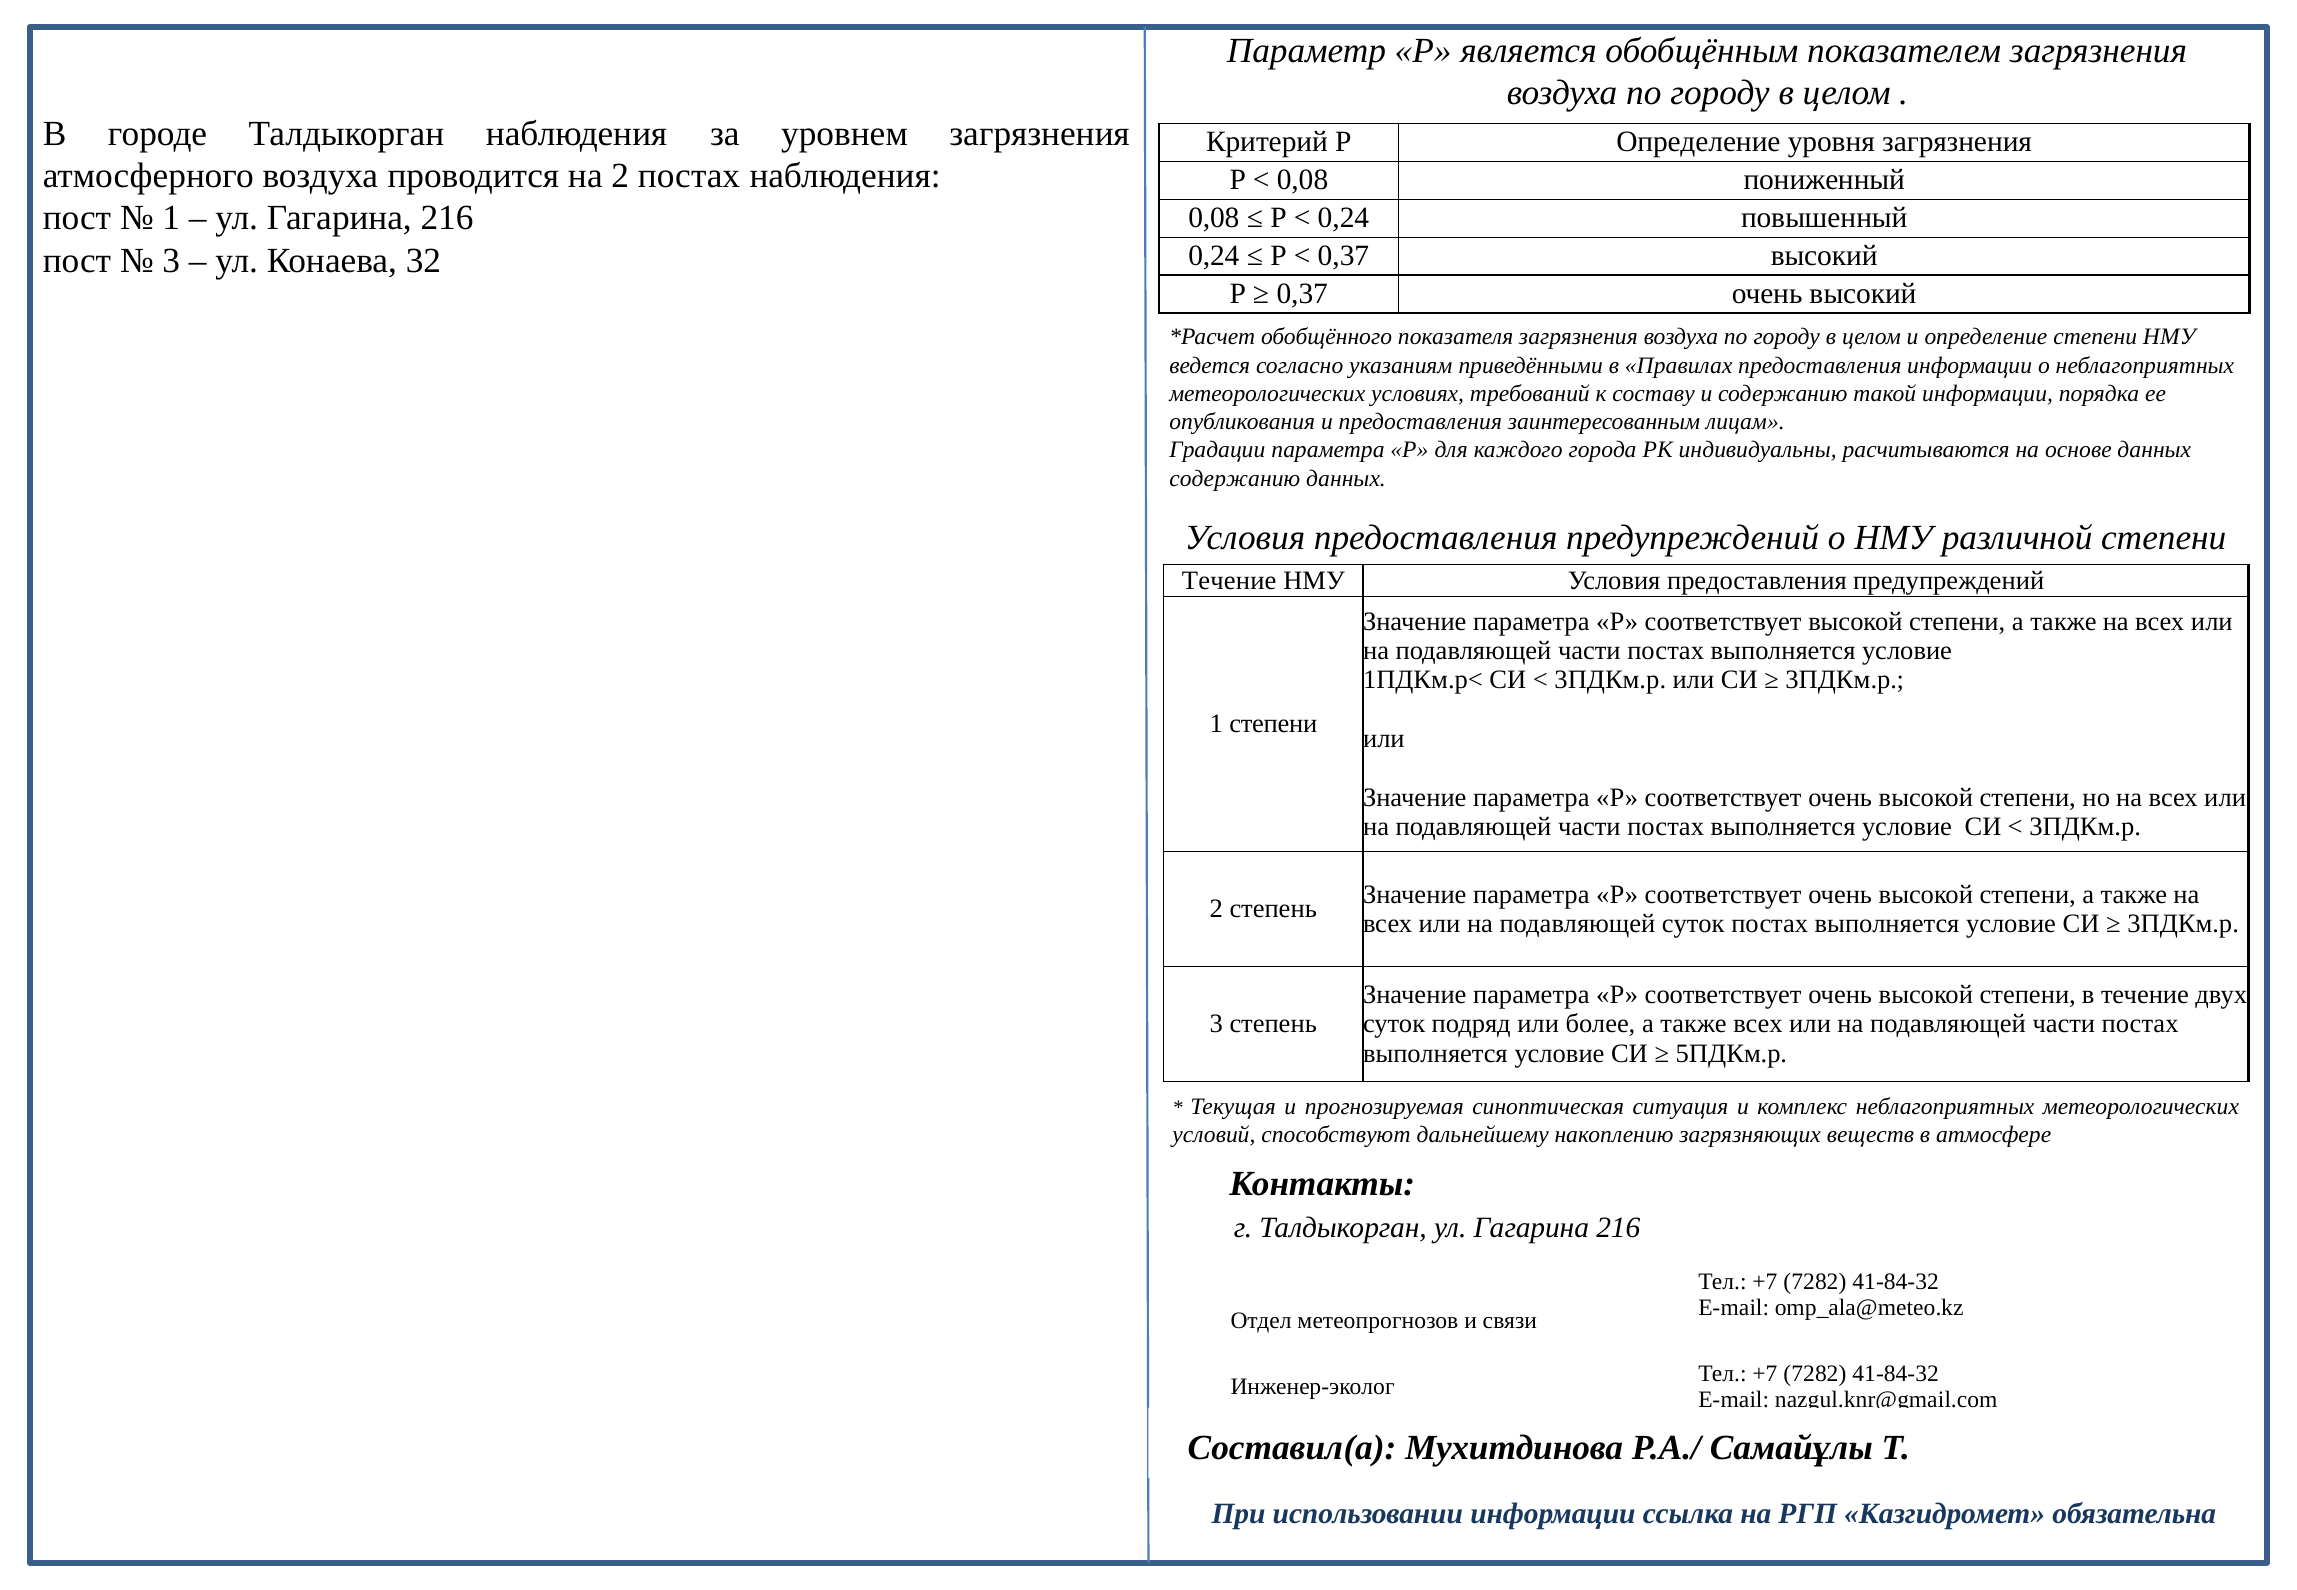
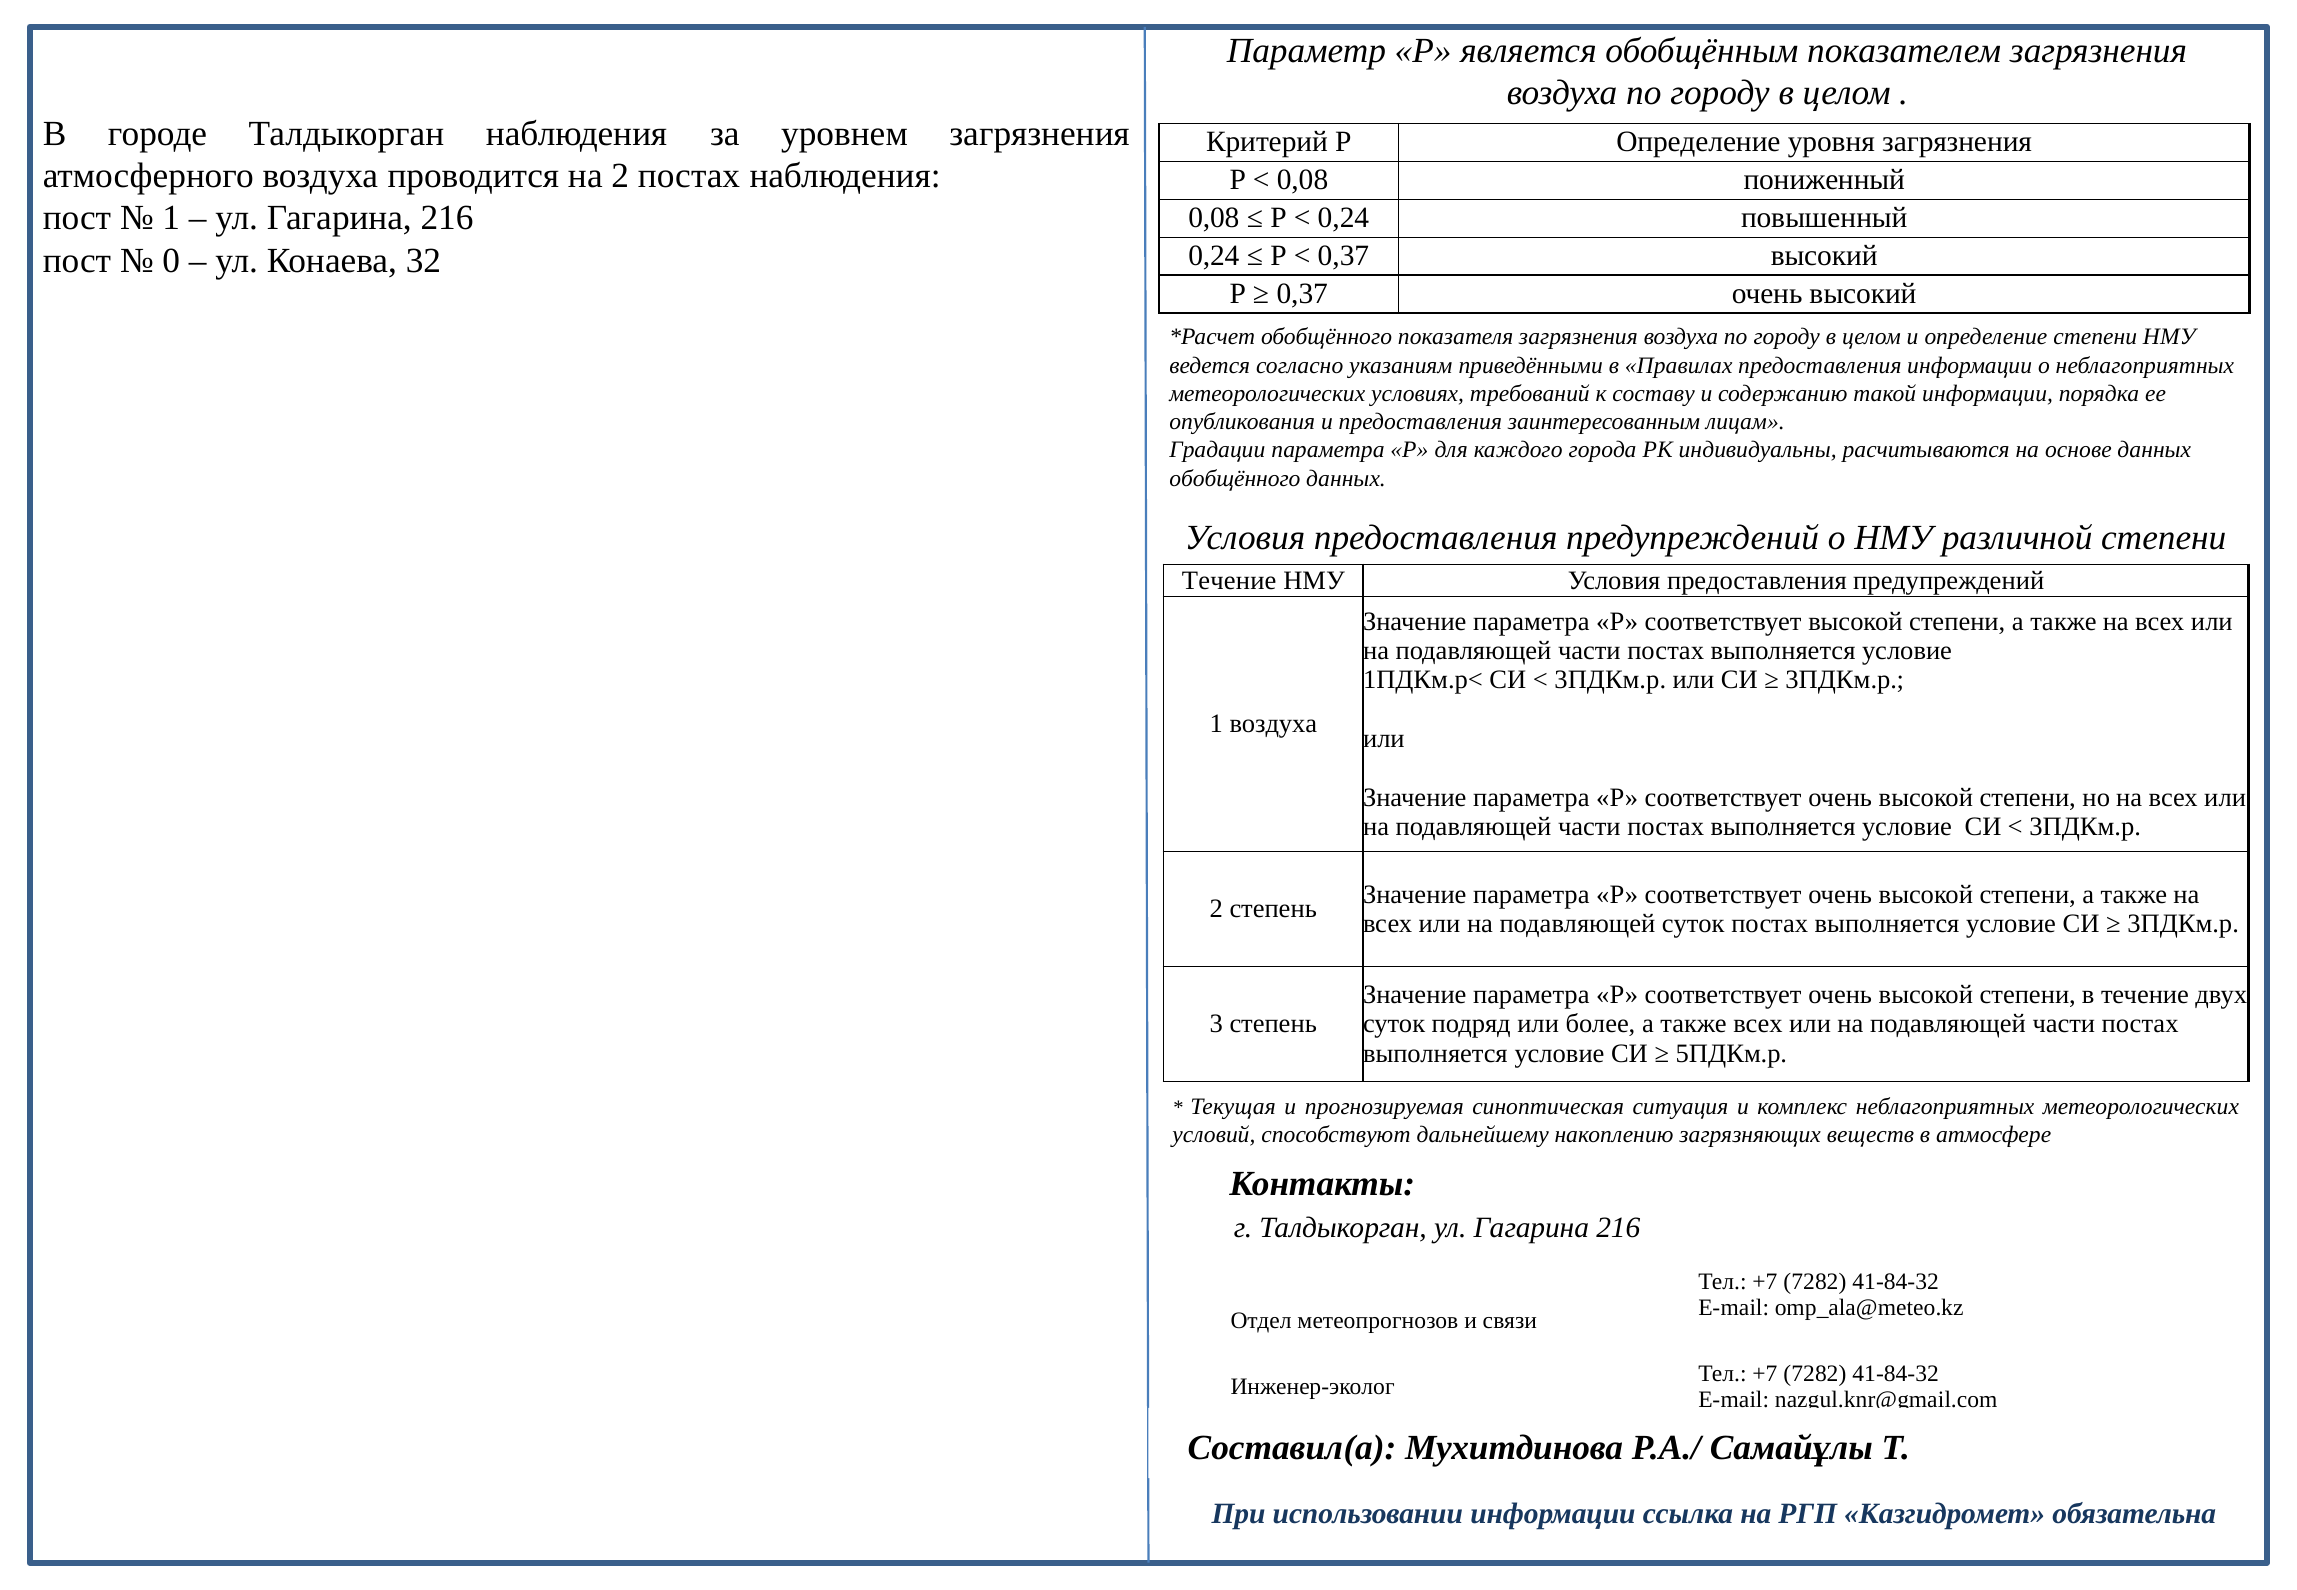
3: 3 -> 0 (171, 261)
содержанию: содержанию -> обобщённого (1235, 478)
1 степени: степени -> воздуха (1273, 724)
